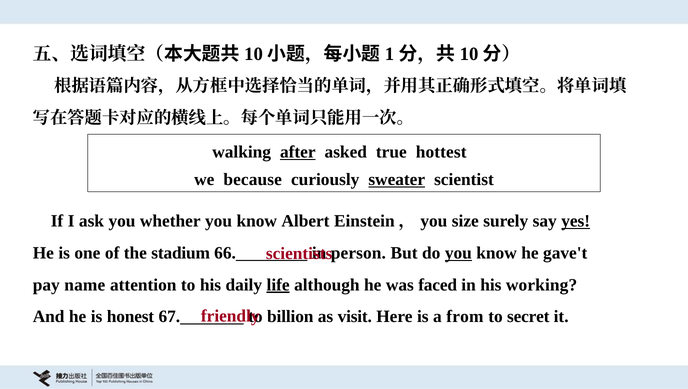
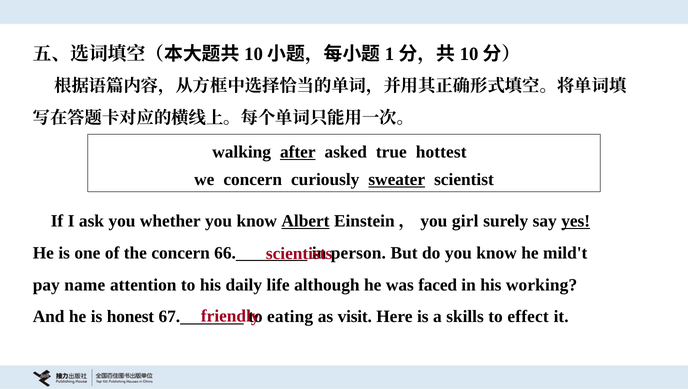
we because: because -> concern (253, 179)
Albert underline: none -> present (305, 221)
size: size -> girl (465, 221)
the stadium: stadium -> concern (181, 253)
you underline: present -> none (458, 253)
gave't: gave't -> mild't (565, 253)
life underline: present -> none (278, 285)
billion: billion -> eating (290, 317)
from: from -> skills (465, 317)
secret: secret -> effect (528, 317)
